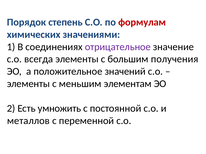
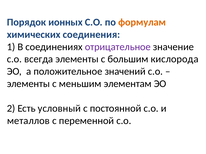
степень: степень -> ионных (66, 22)
формулам colour: red -> orange (142, 22)
значениями: значениями -> соединения (91, 35)
получения: получения -> кислорода (175, 59)
умножить: умножить -> условный (59, 109)
